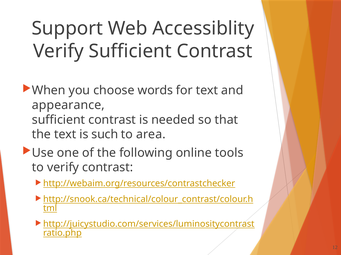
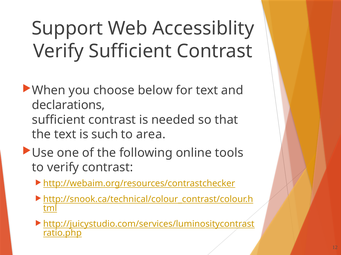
words: words -> below (155, 91)
appearance: appearance -> declarations (68, 105)
